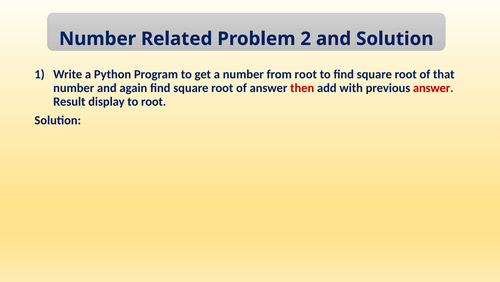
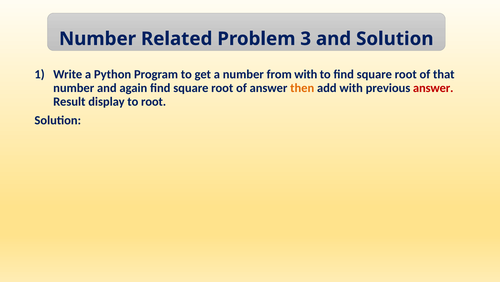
2: 2 -> 3 (306, 39)
from root: root -> with (306, 74)
then colour: red -> orange (302, 88)
